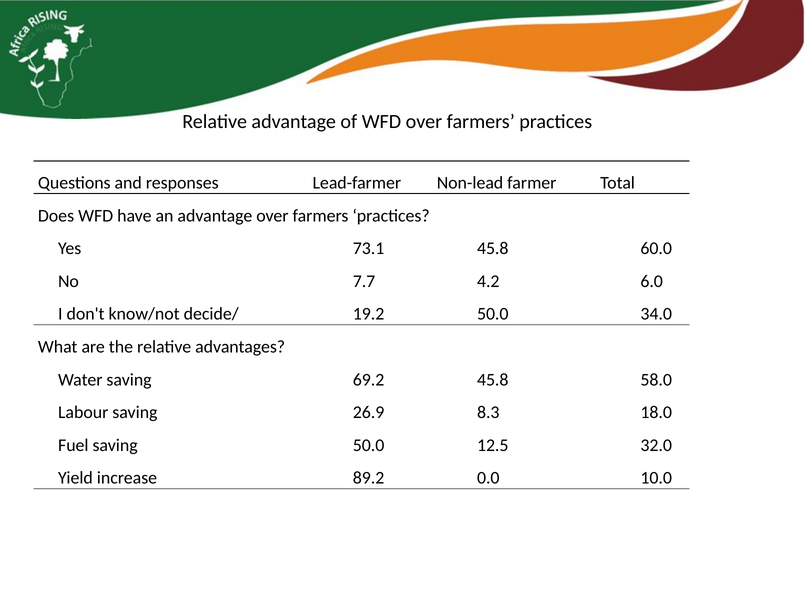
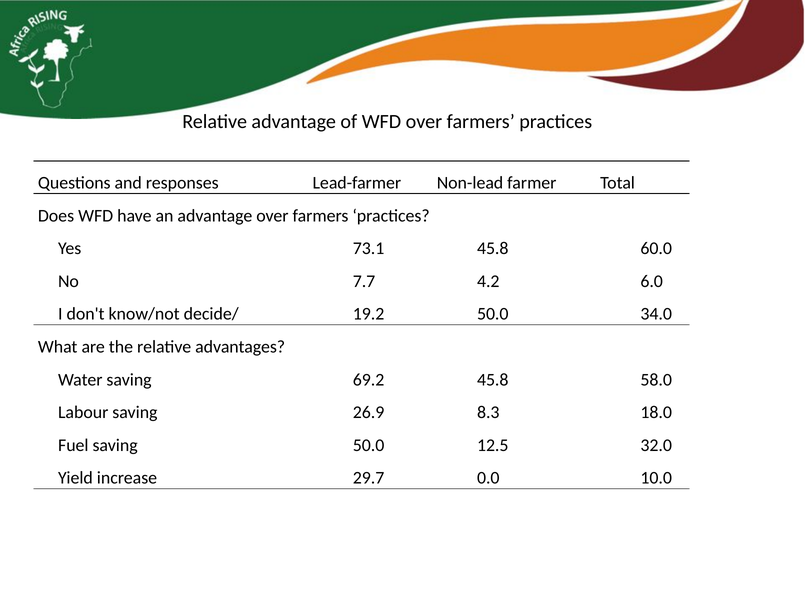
89.2: 89.2 -> 29.7 (369, 479)
